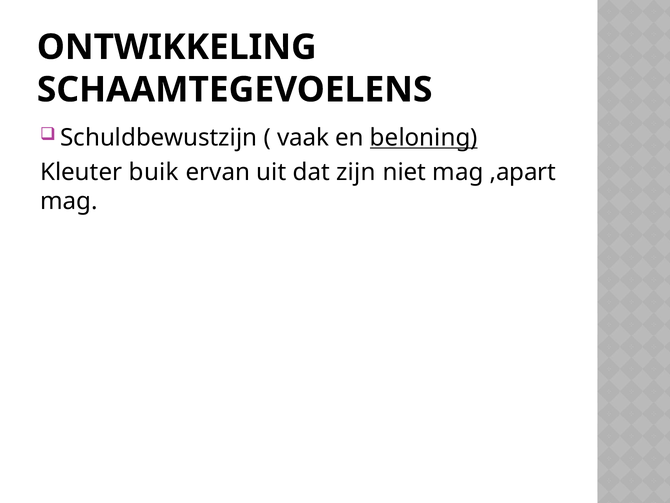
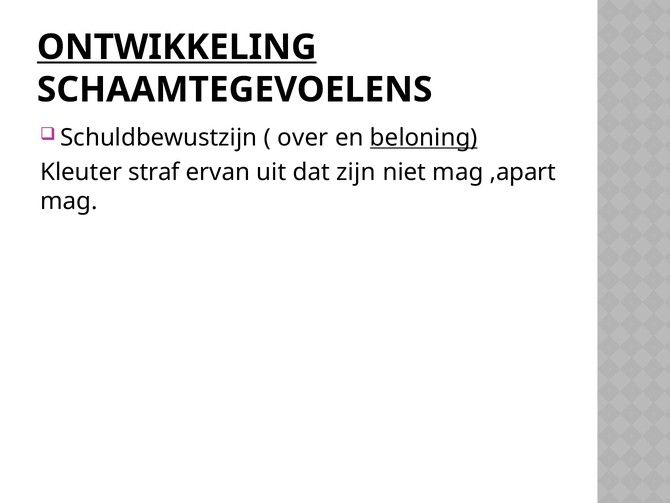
ONTWIKKELING underline: none -> present (177, 47)
vaak: vaak -> over (303, 137)
buik: buik -> straf (154, 172)
